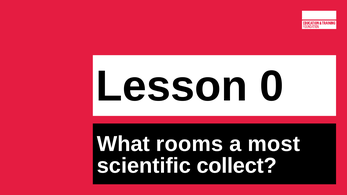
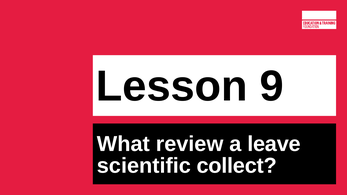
0: 0 -> 9 (272, 86)
rooms: rooms -> review (190, 144)
most: most -> leave (274, 144)
